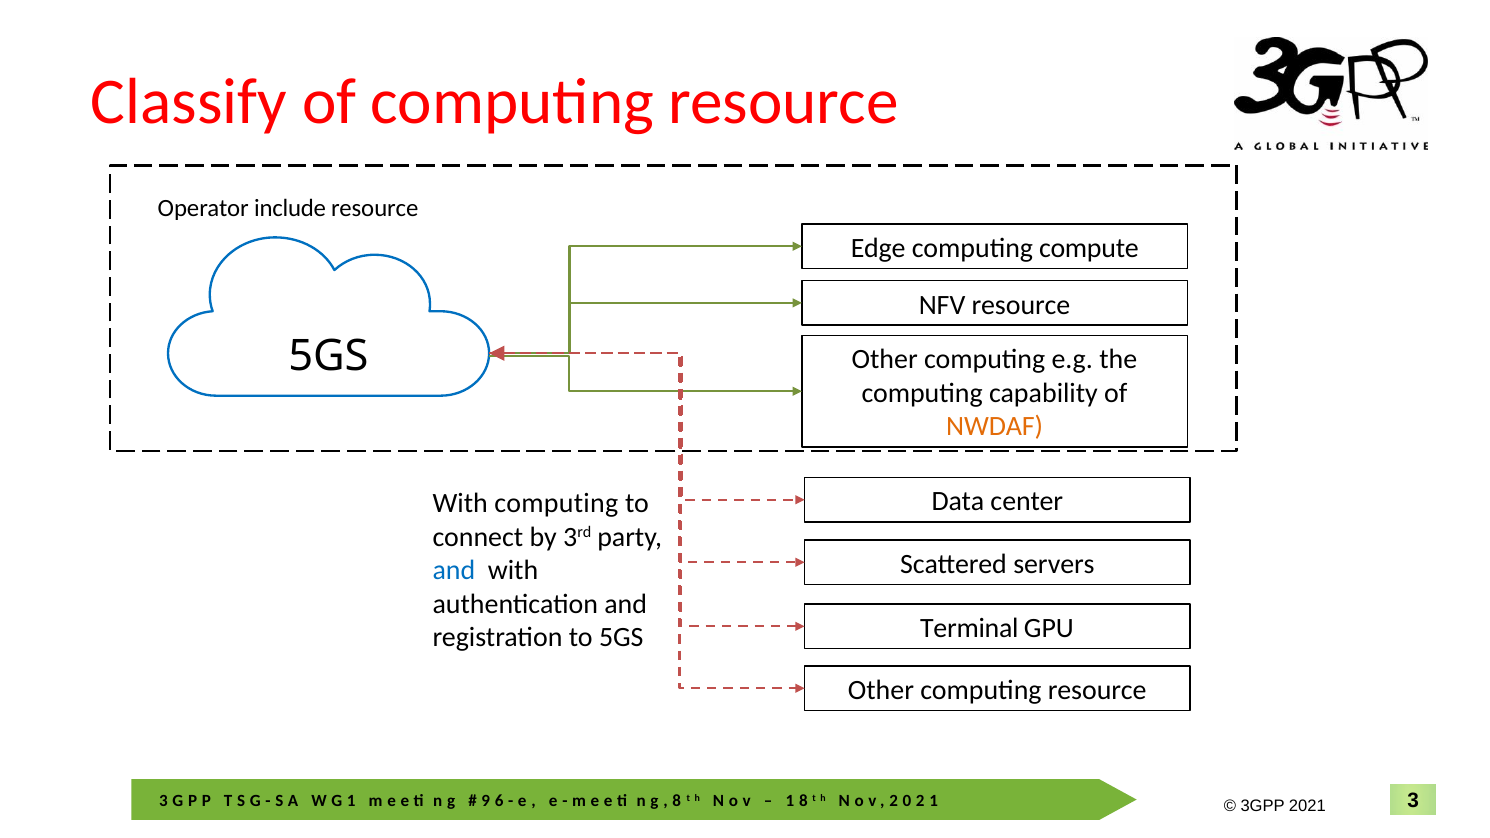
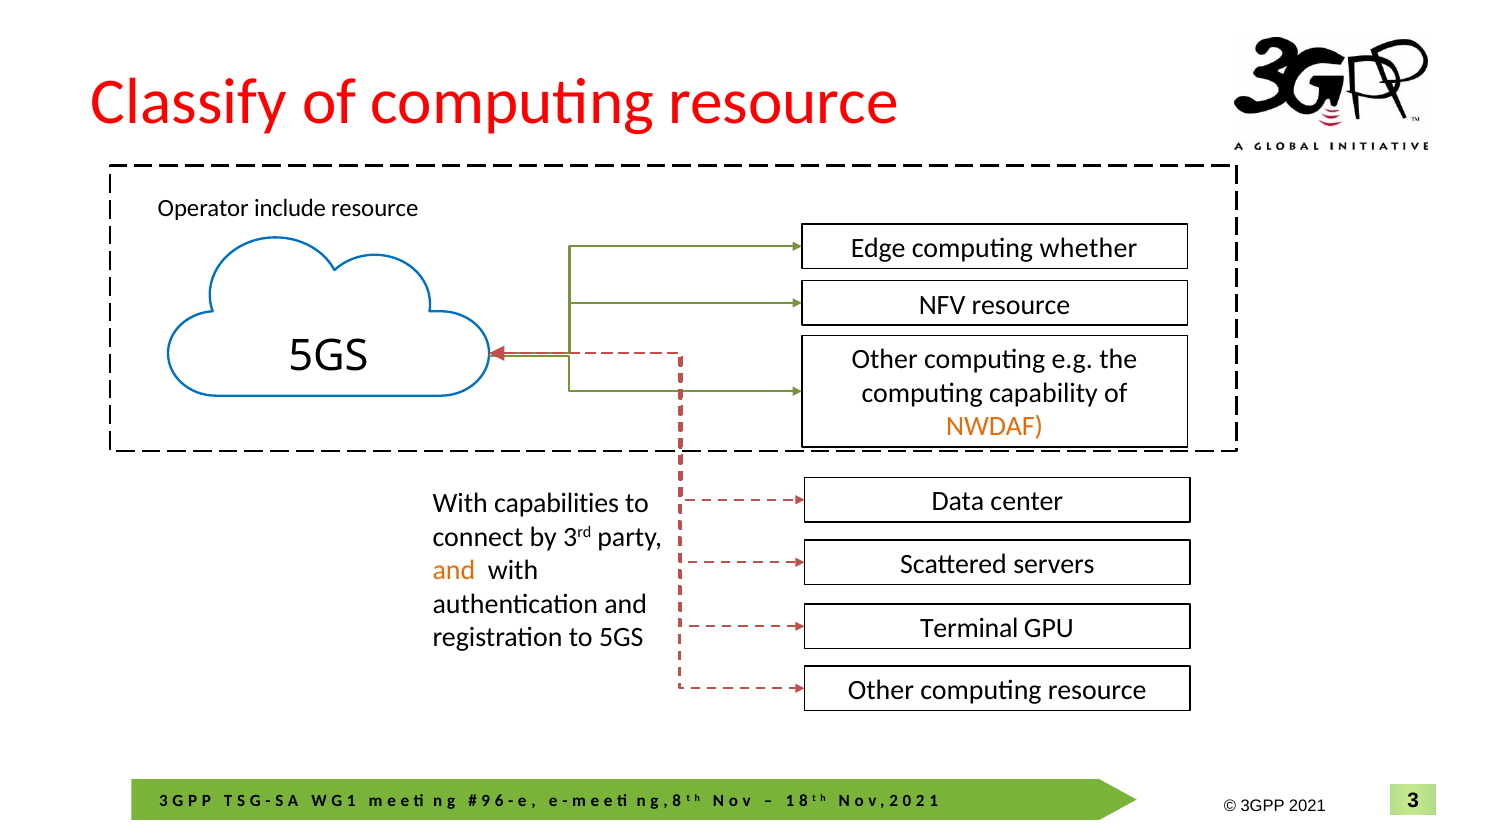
compute: compute -> whether (1089, 248)
With computing: computing -> capabilities (557, 504)
and colour: blue -> orange (454, 571)
